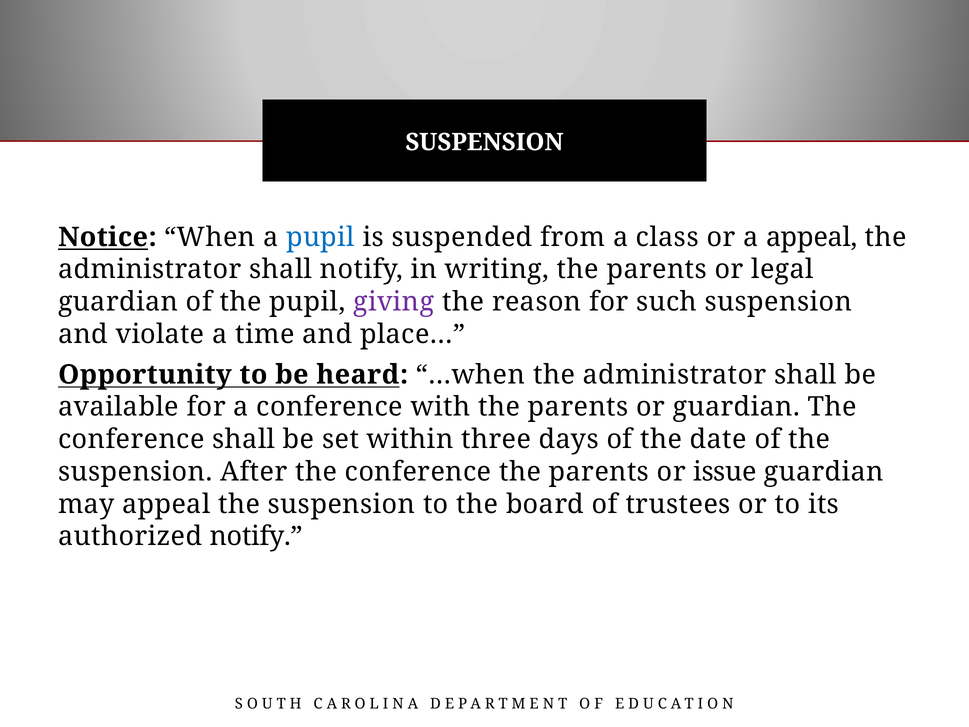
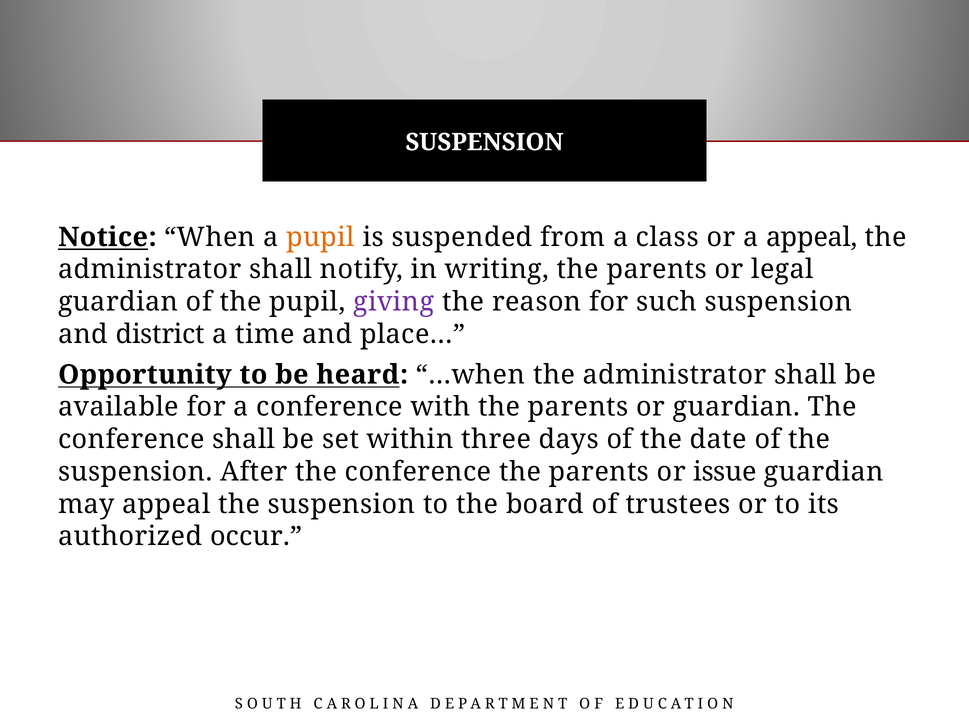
pupil colour: blue -> orange (320, 237)
violate: violate -> district (160, 334)
authorized notify: notify -> occur (256, 536)
